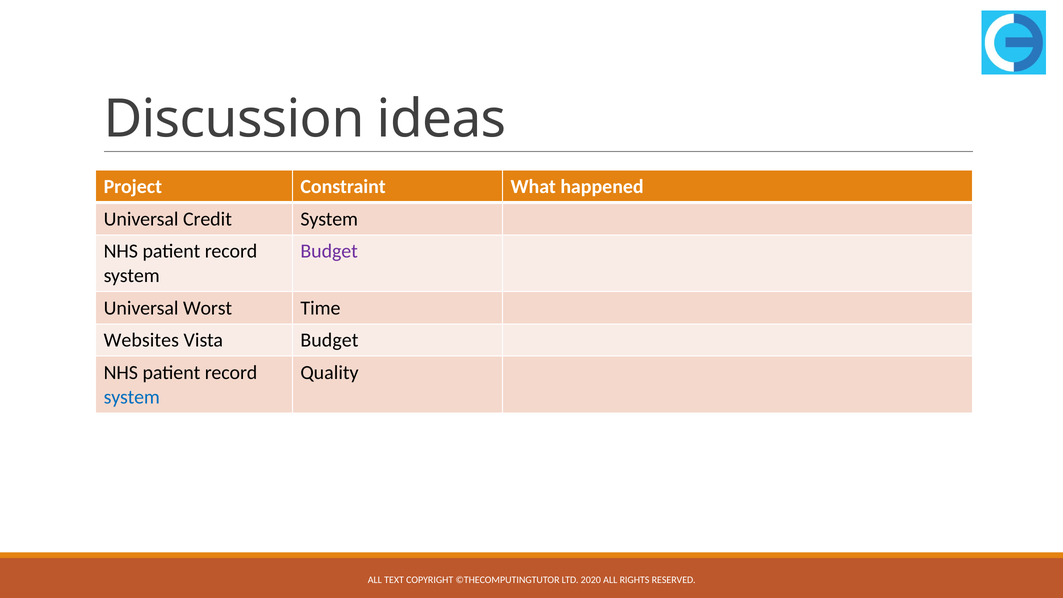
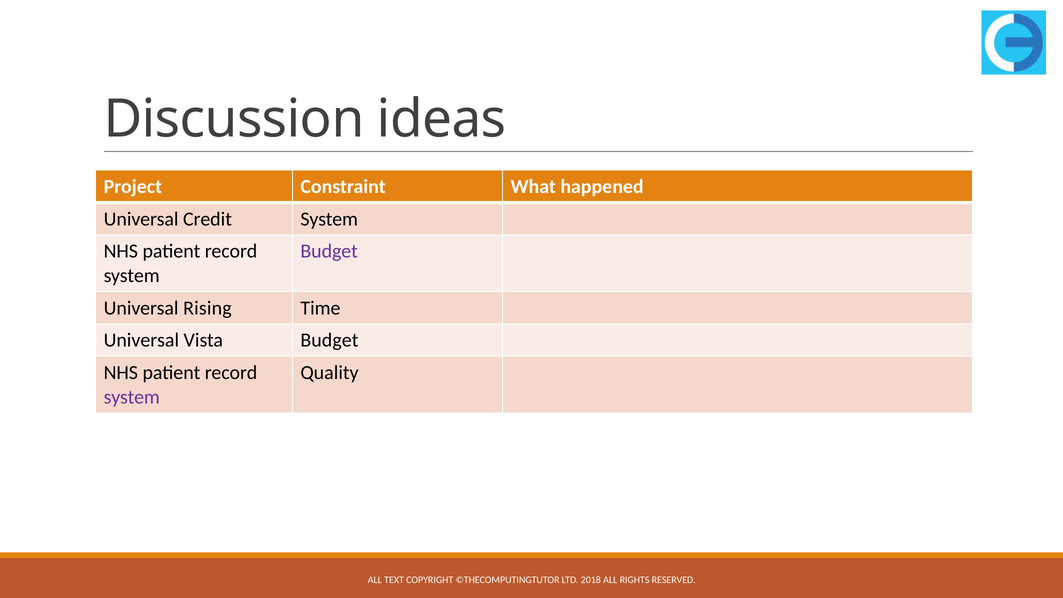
Worst: Worst -> Rising (207, 308)
Websites: Websites -> Universal (141, 340)
system colour: blue -> purple (132, 397)
2020: 2020 -> 2018 (591, 580)
